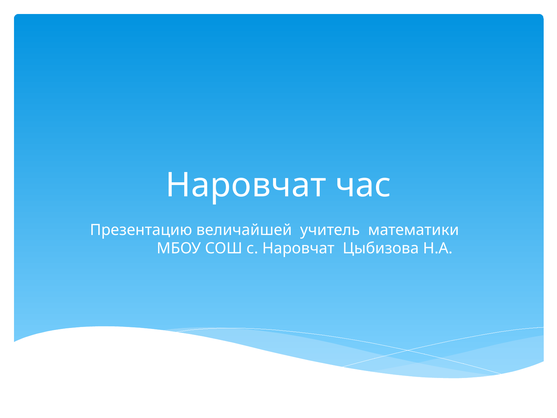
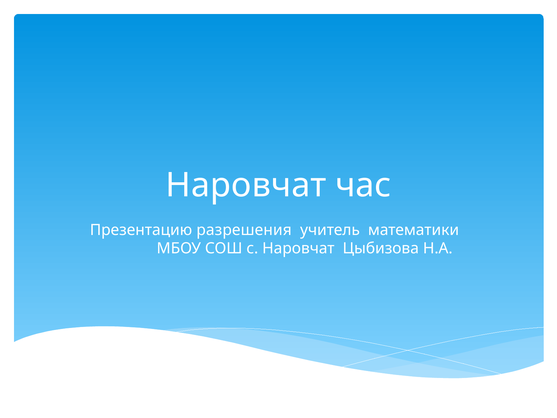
величайшей: величайшей -> разрешения (244, 230)
